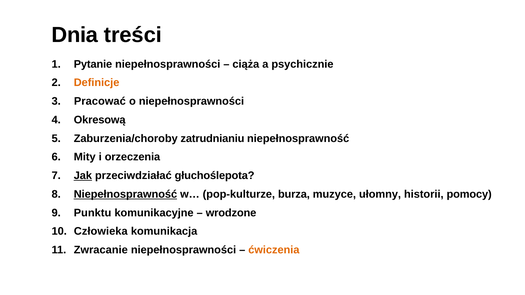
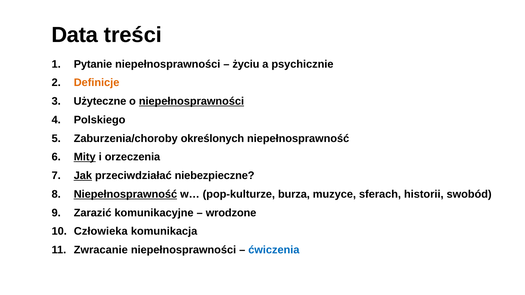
Dnia: Dnia -> Data (75, 35)
ciąża: ciąża -> życiu (246, 64)
Pracować: Pracować -> Użyteczne (100, 101)
niepełnosprawności underline: none -> present (191, 101)
Okresową: Okresową -> Polskiego (100, 120)
zatrudnianiu: zatrudnianiu -> określonych (212, 139)
Mity underline: none -> present (85, 157)
głuchoślepota: głuchoślepota -> niebezpieczne (215, 176)
ułomny: ułomny -> sferach (380, 194)
pomocy: pomocy -> swobód (469, 194)
Punktu: Punktu -> Zarazić (93, 213)
ćwiczenia colour: orange -> blue (274, 250)
